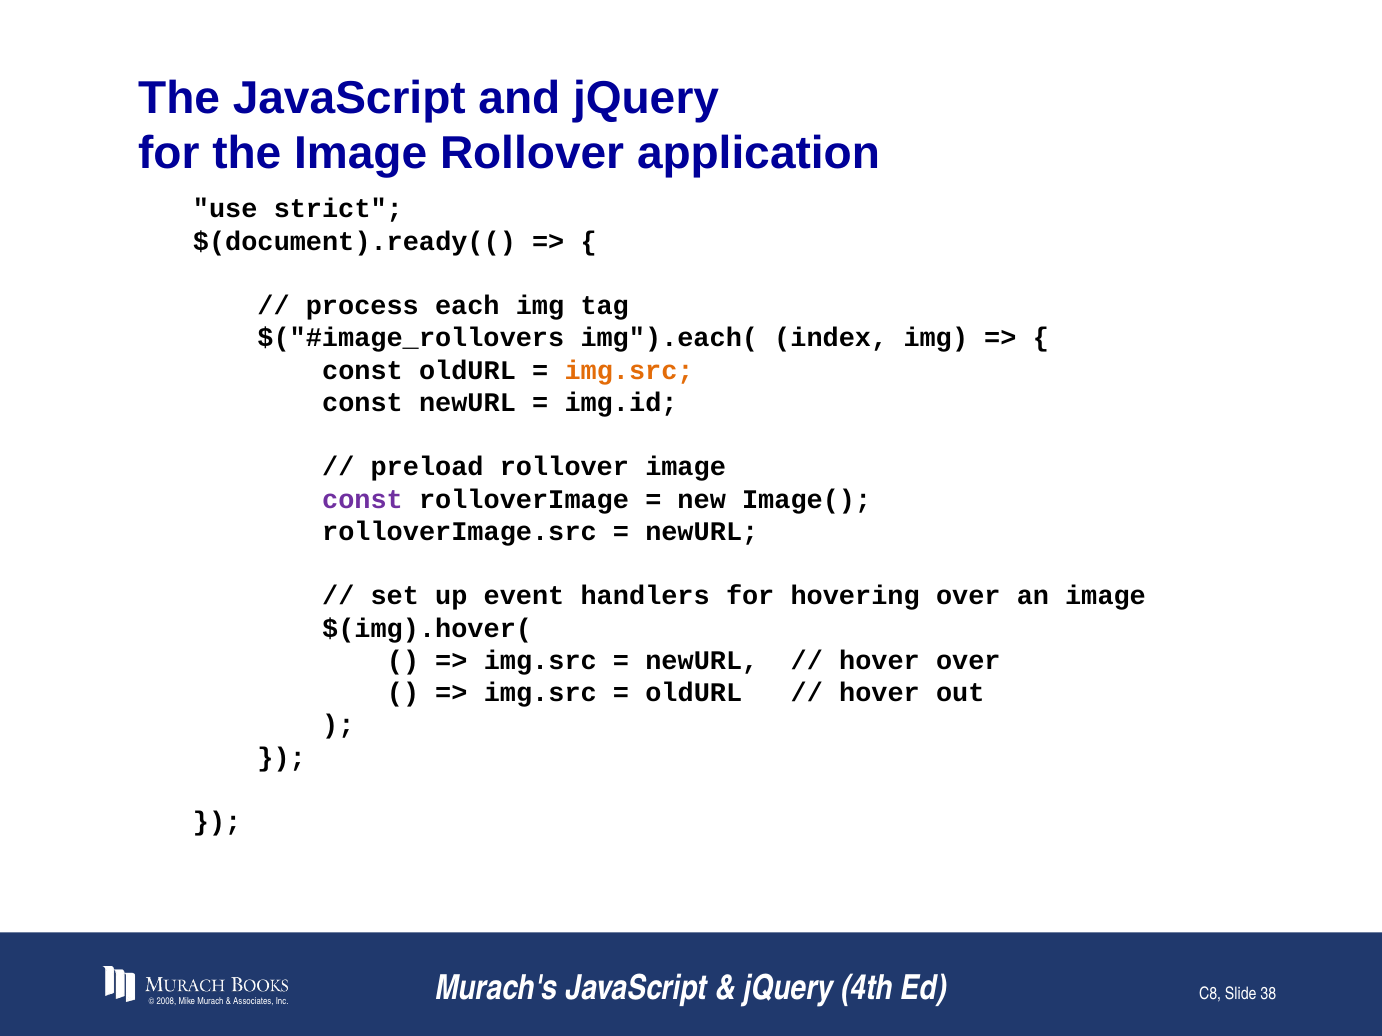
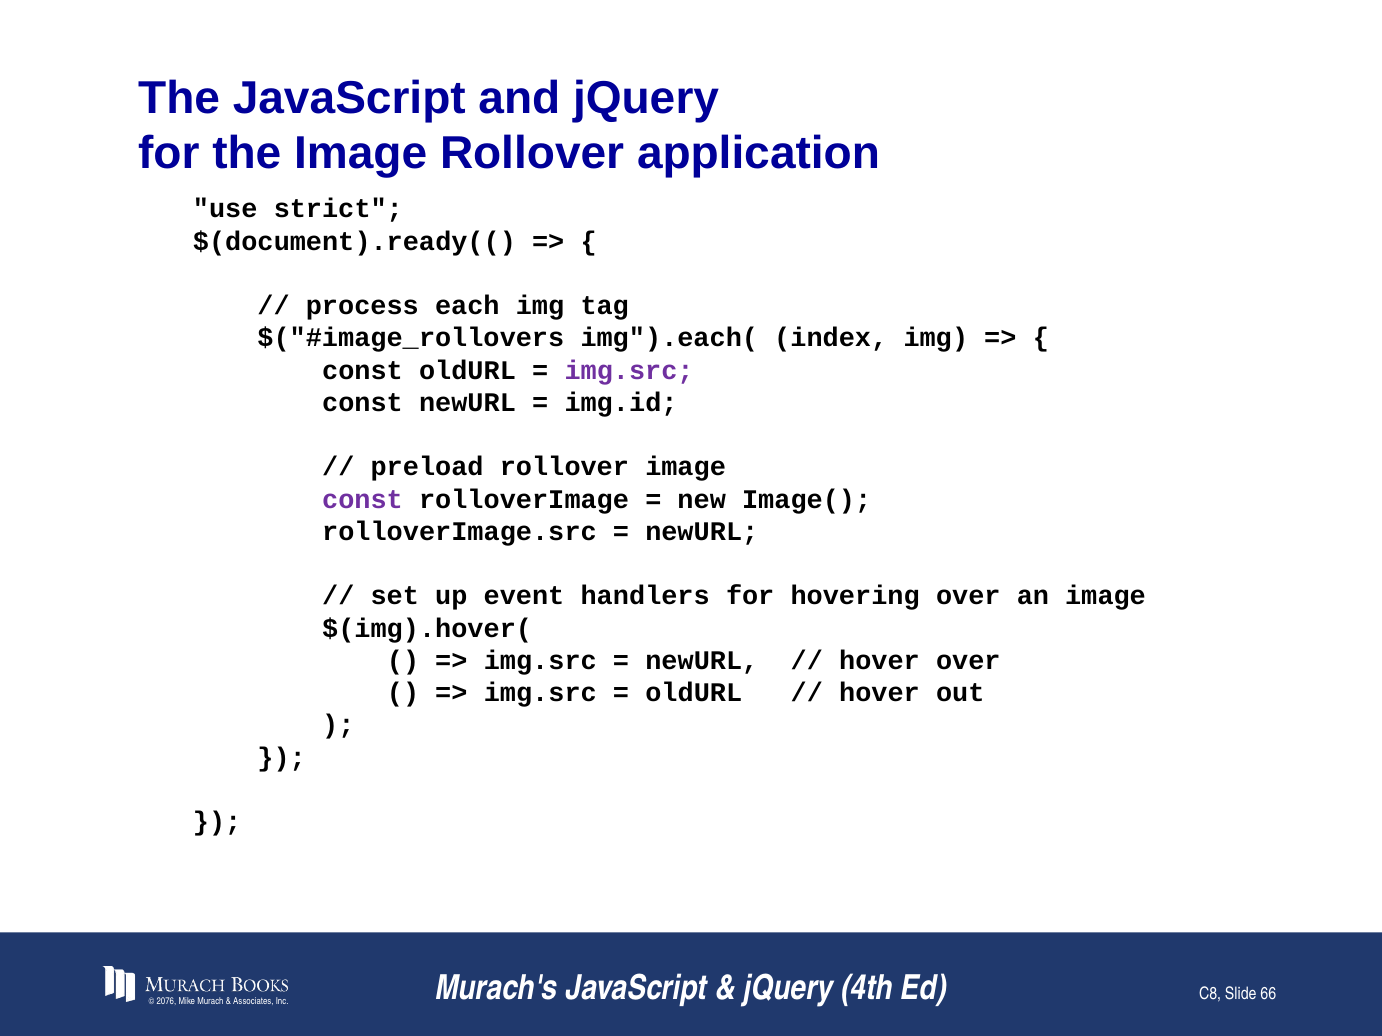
img.src colour: orange -> purple (629, 371)
2008: 2008 -> 2076 (166, 1001)
38: 38 -> 66 (1268, 994)
